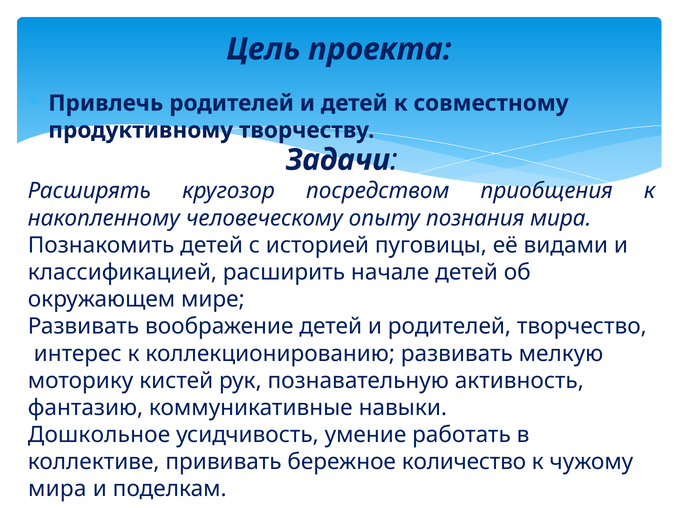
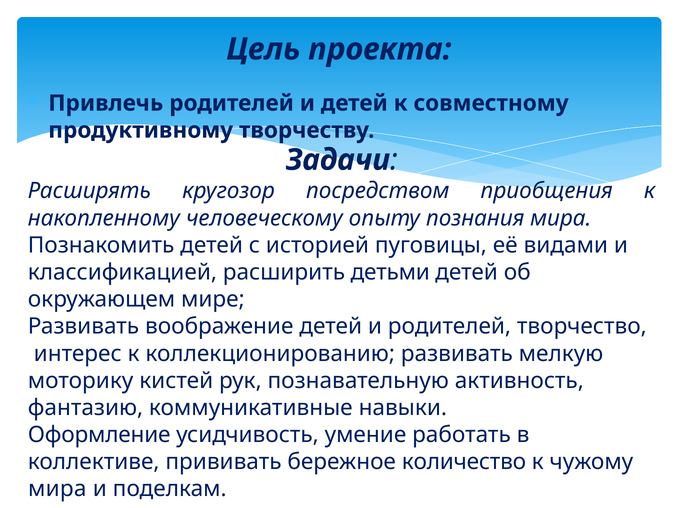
начале: начале -> детьми (390, 273)
Дошкольное: Дошкольное -> Оформление (99, 435)
